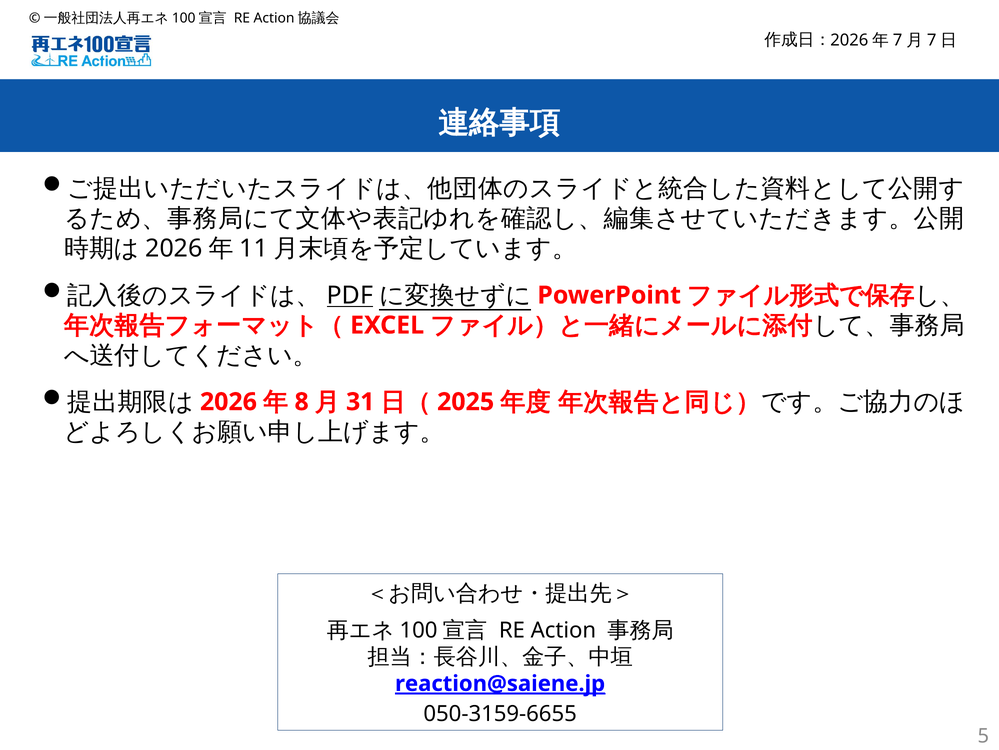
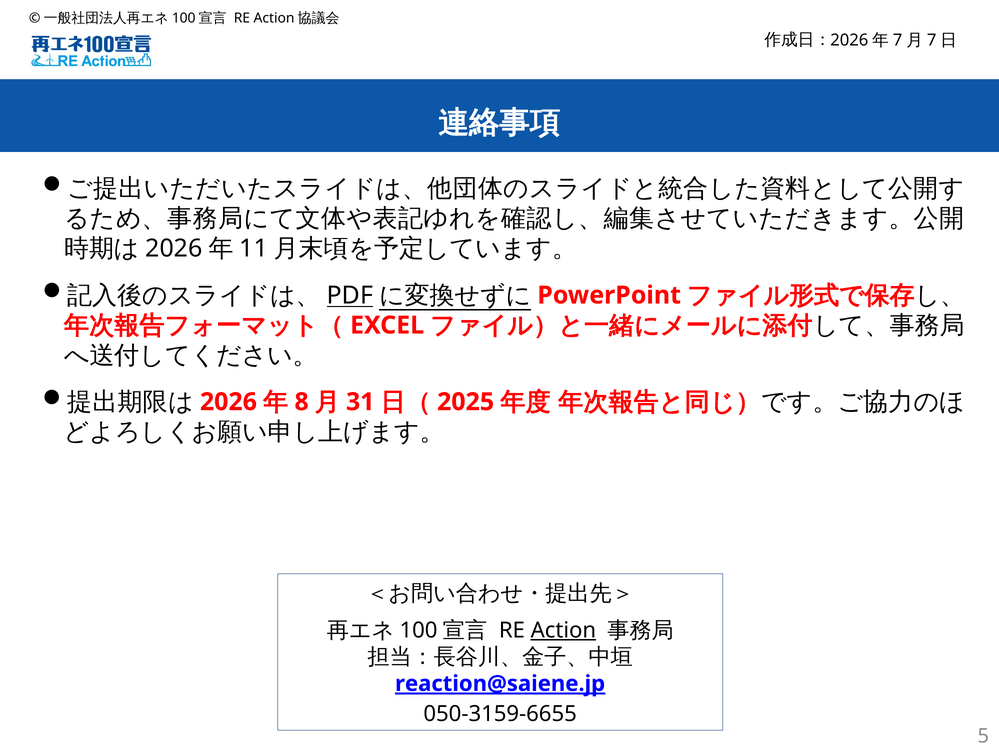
Action underline: none -> present (563, 630)
